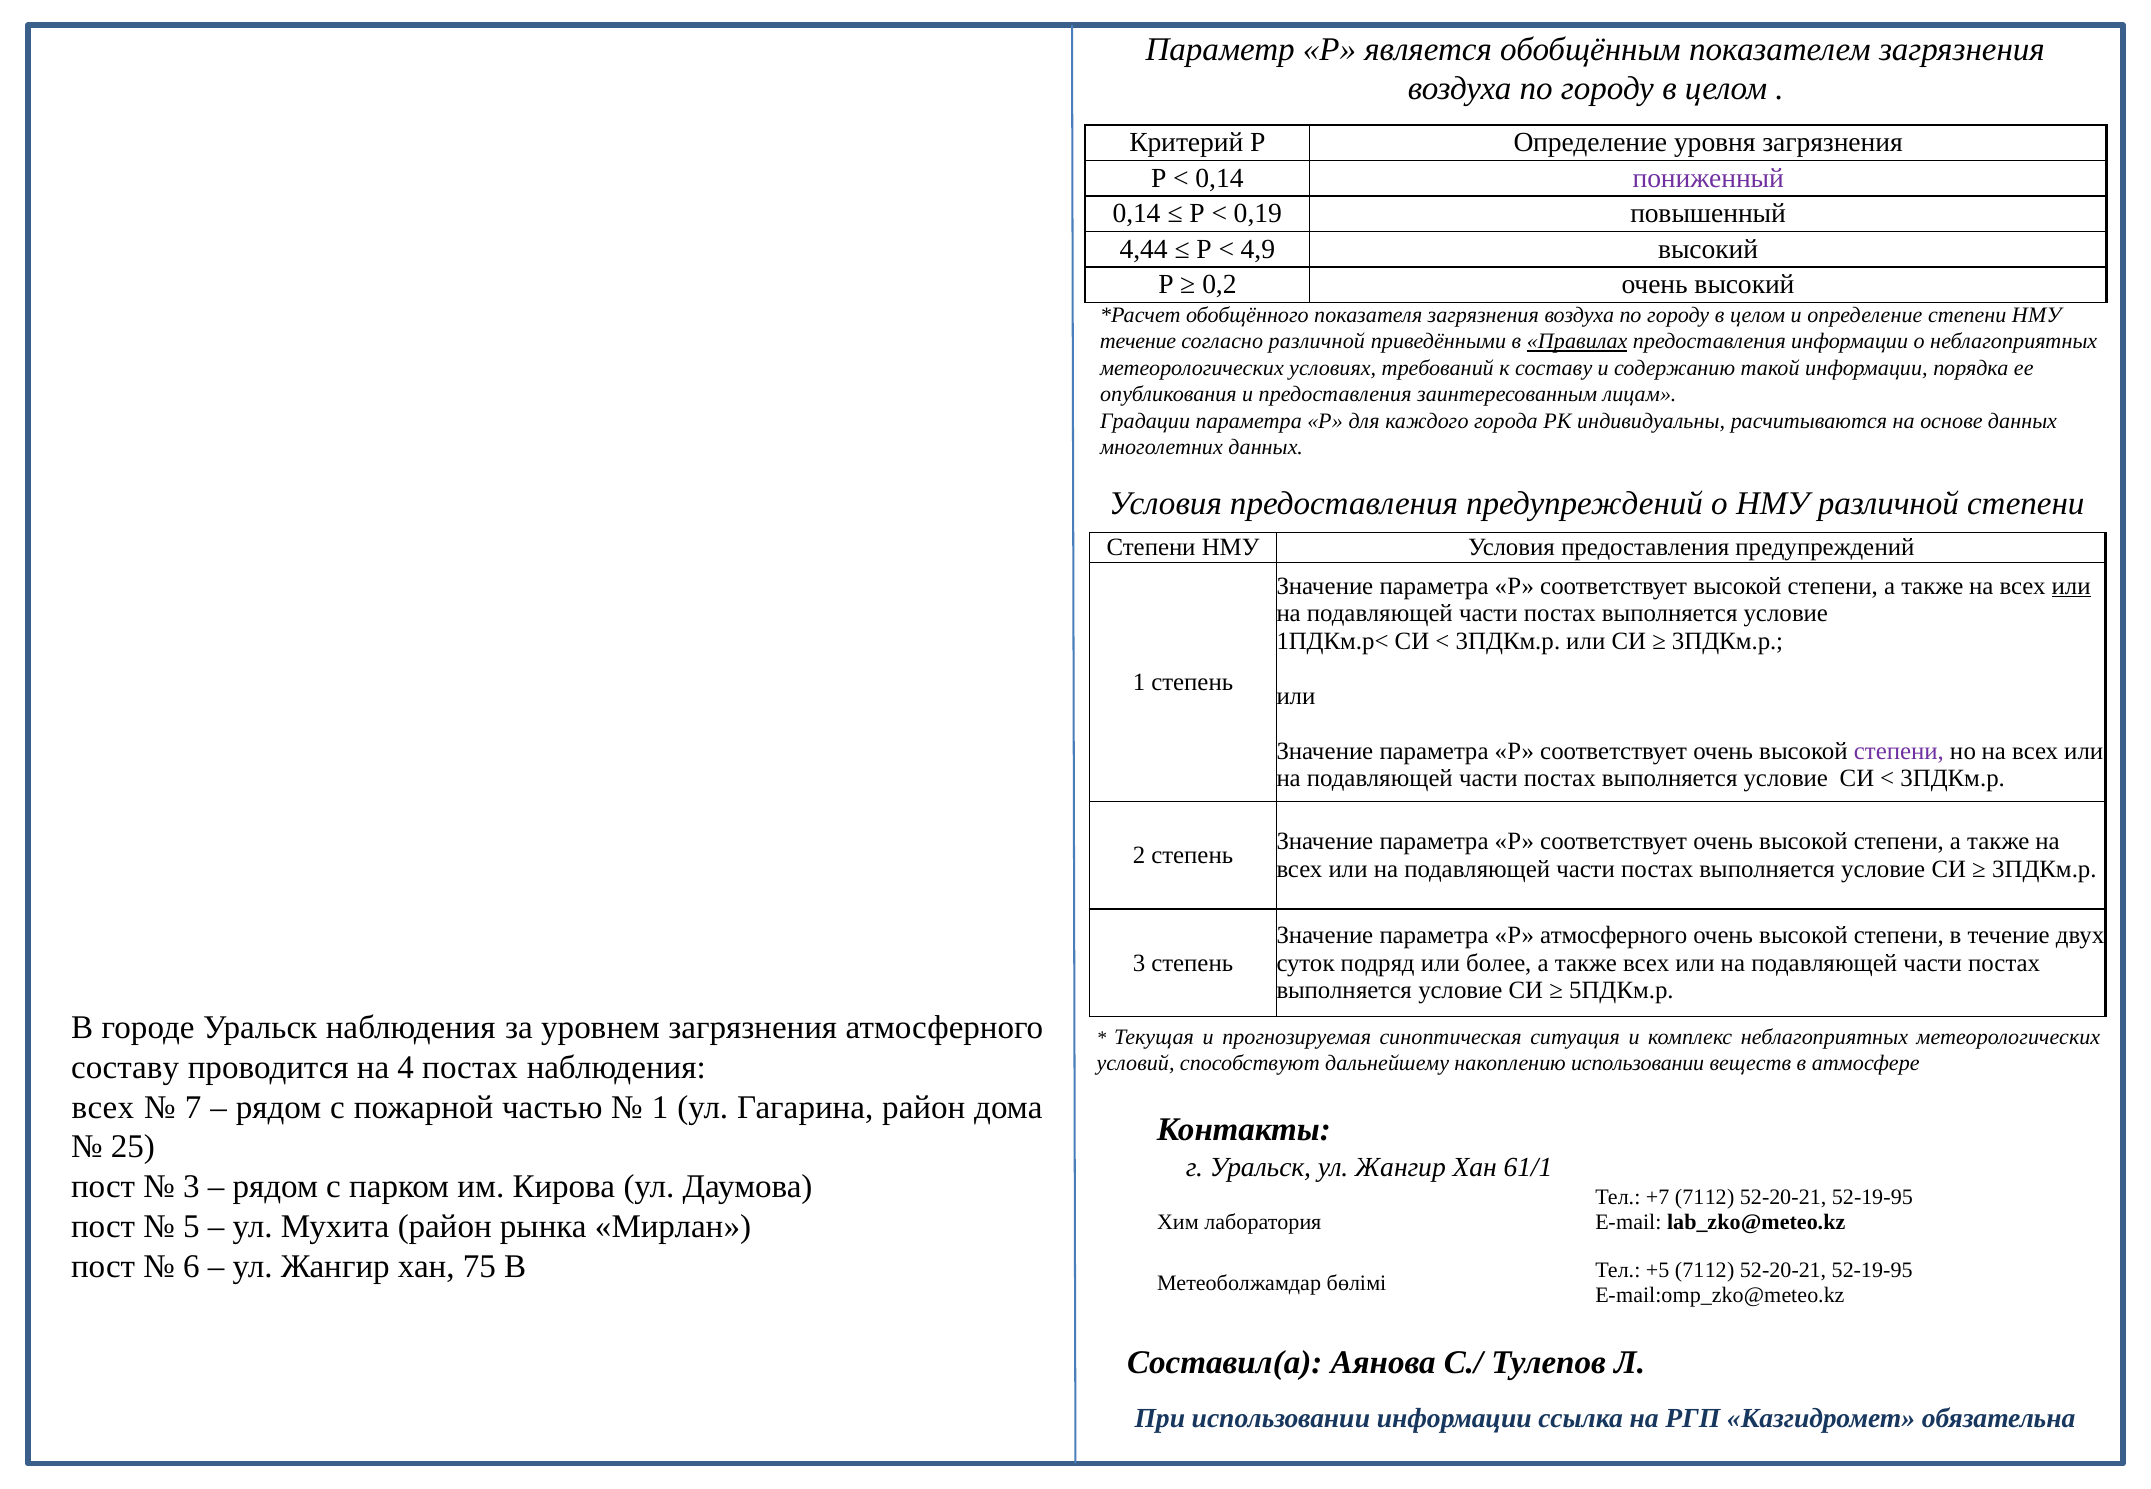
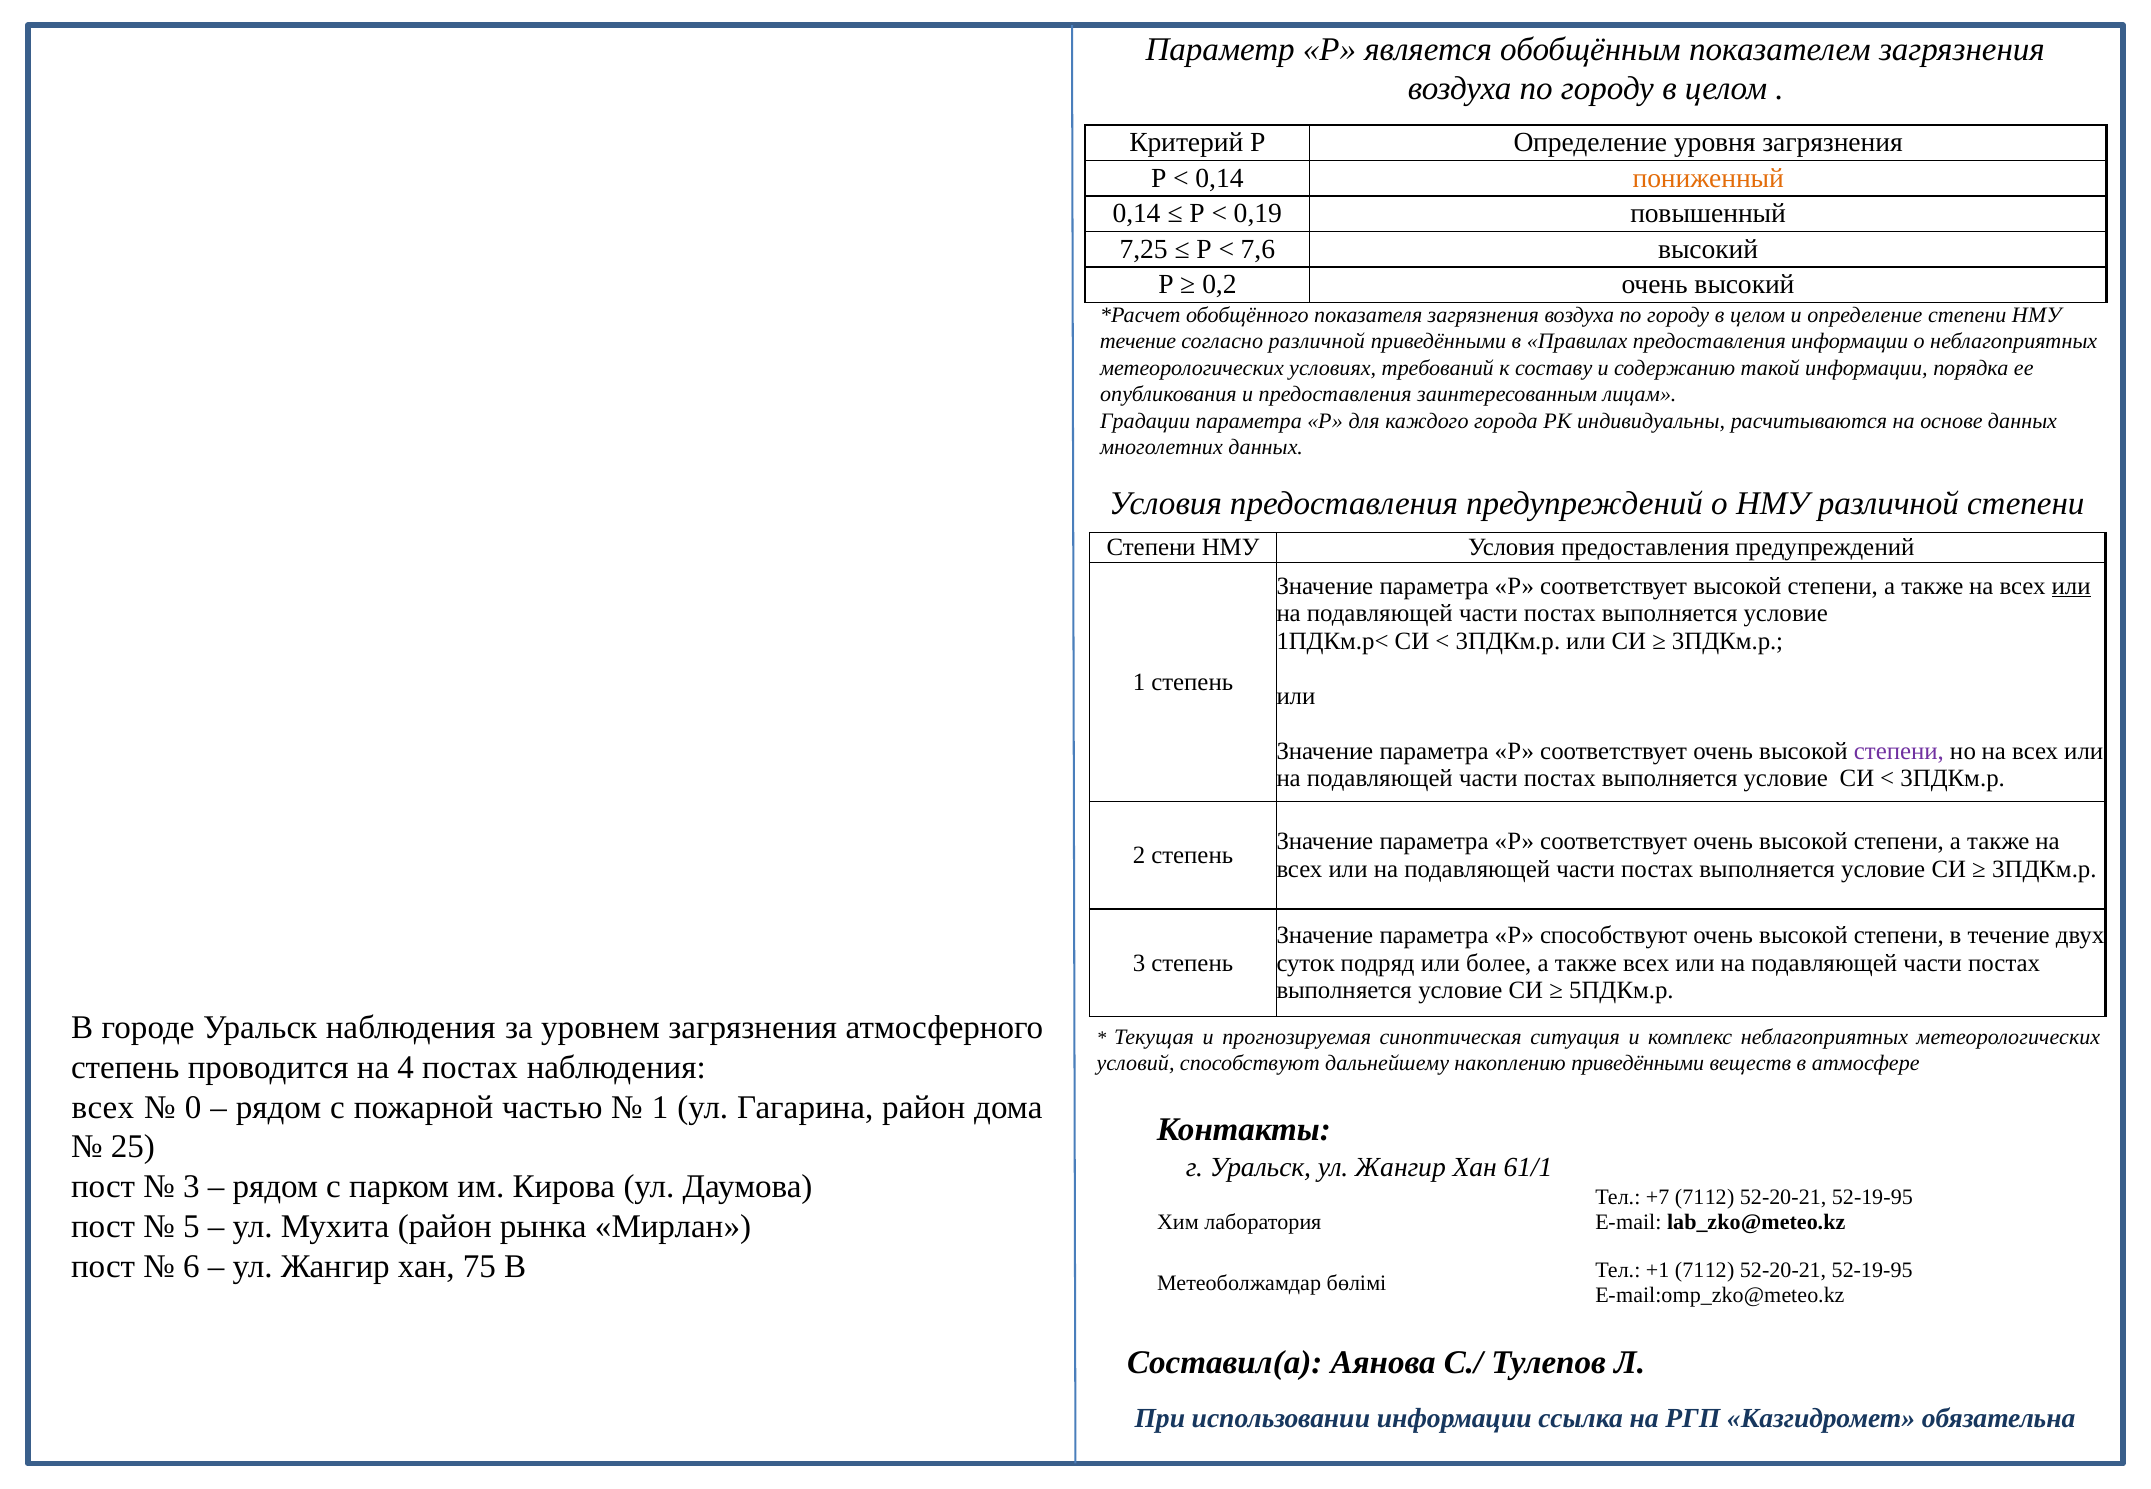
пониженный colour: purple -> orange (1708, 178)
4,44: 4,44 -> 7,25 (1144, 249)
4,9: 4,9 -> 7,6 (1258, 249)
Правилах underline: present -> none (1577, 342)
Р атмосферного: атмосферного -> способствуют (1614, 936)
составу: составу -> степень (125, 1068)
накоплению использовании: использовании -> приведёнными (1638, 1063)
7: 7 -> 0 (193, 1107)
+5: +5 -> +1 (1658, 1271)
